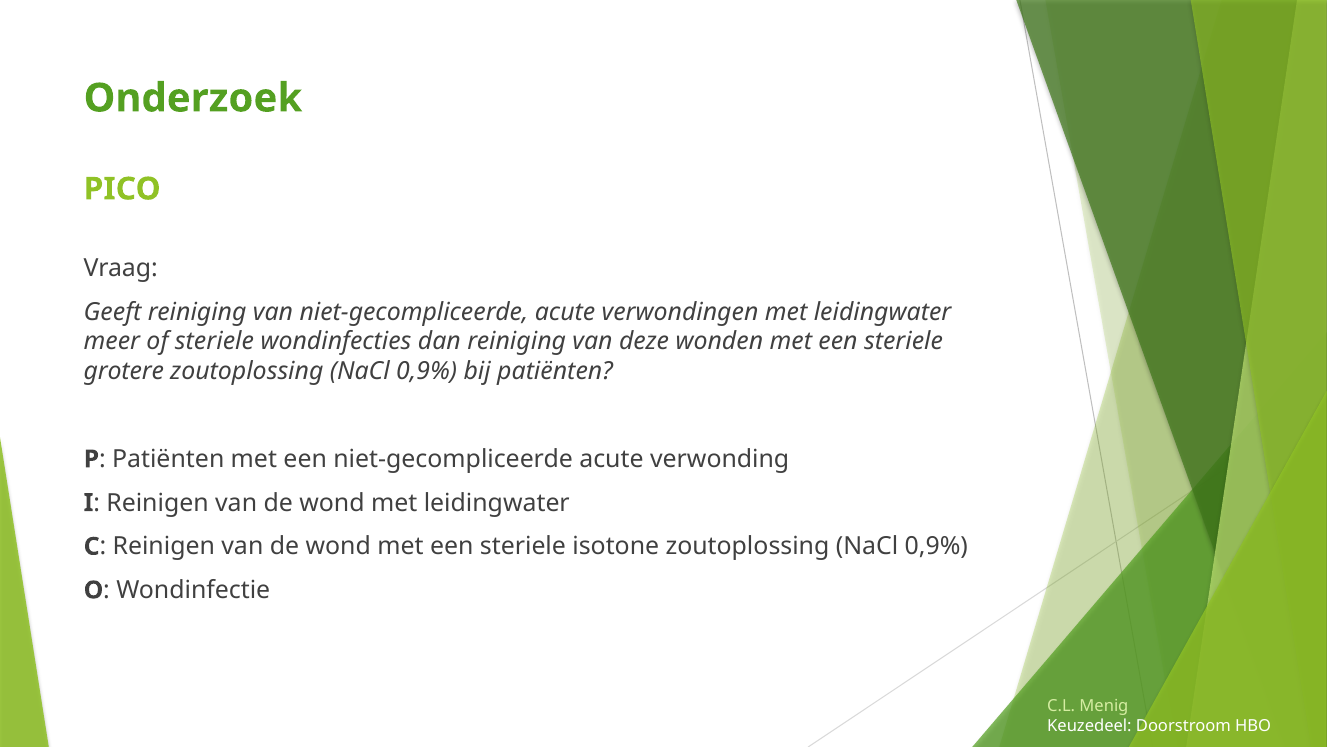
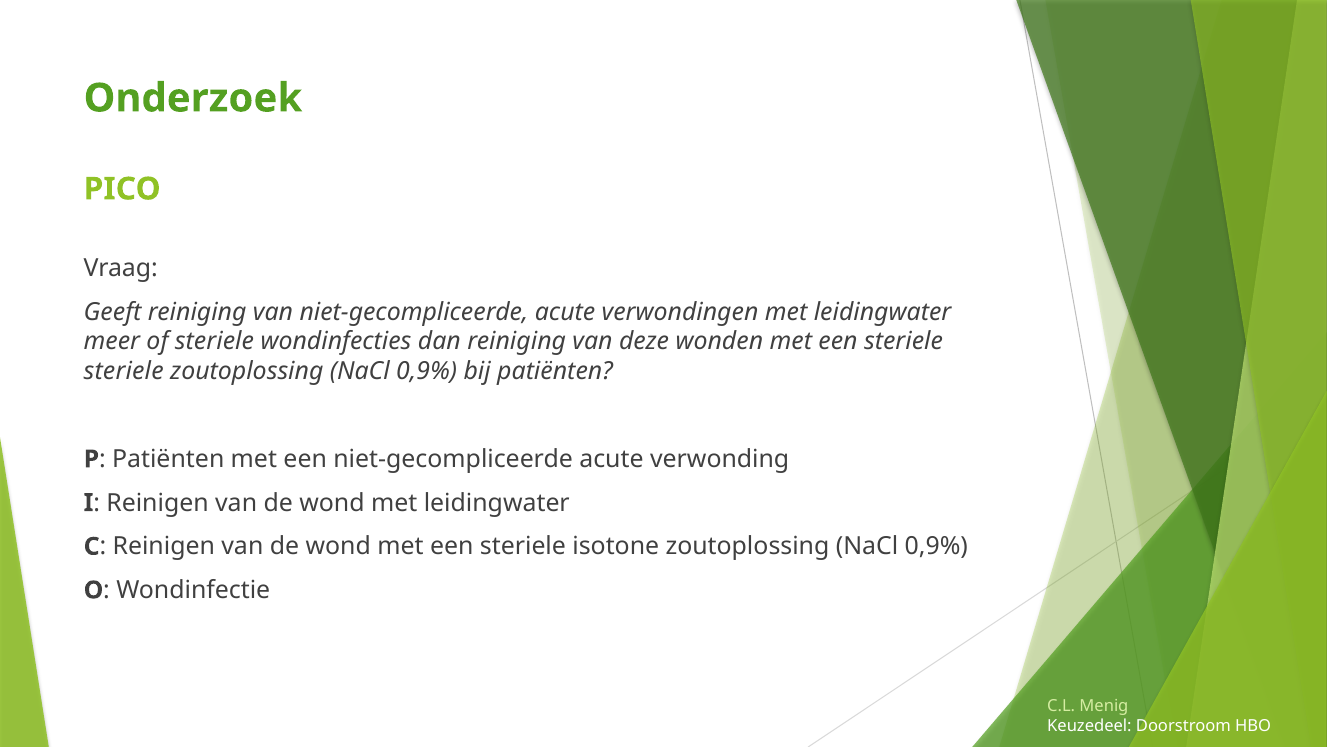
grotere: grotere -> steriele (124, 371)
